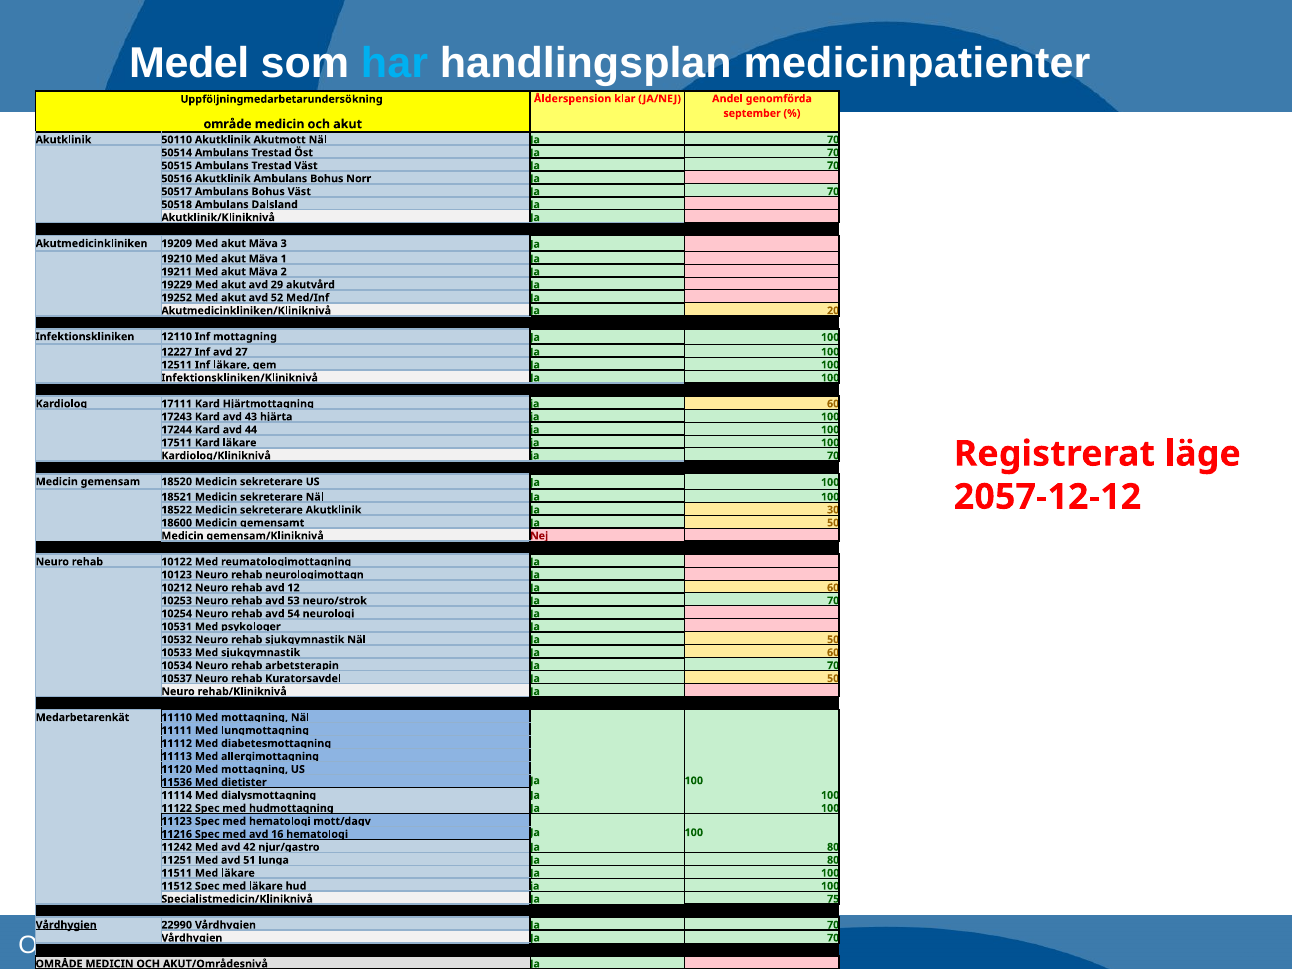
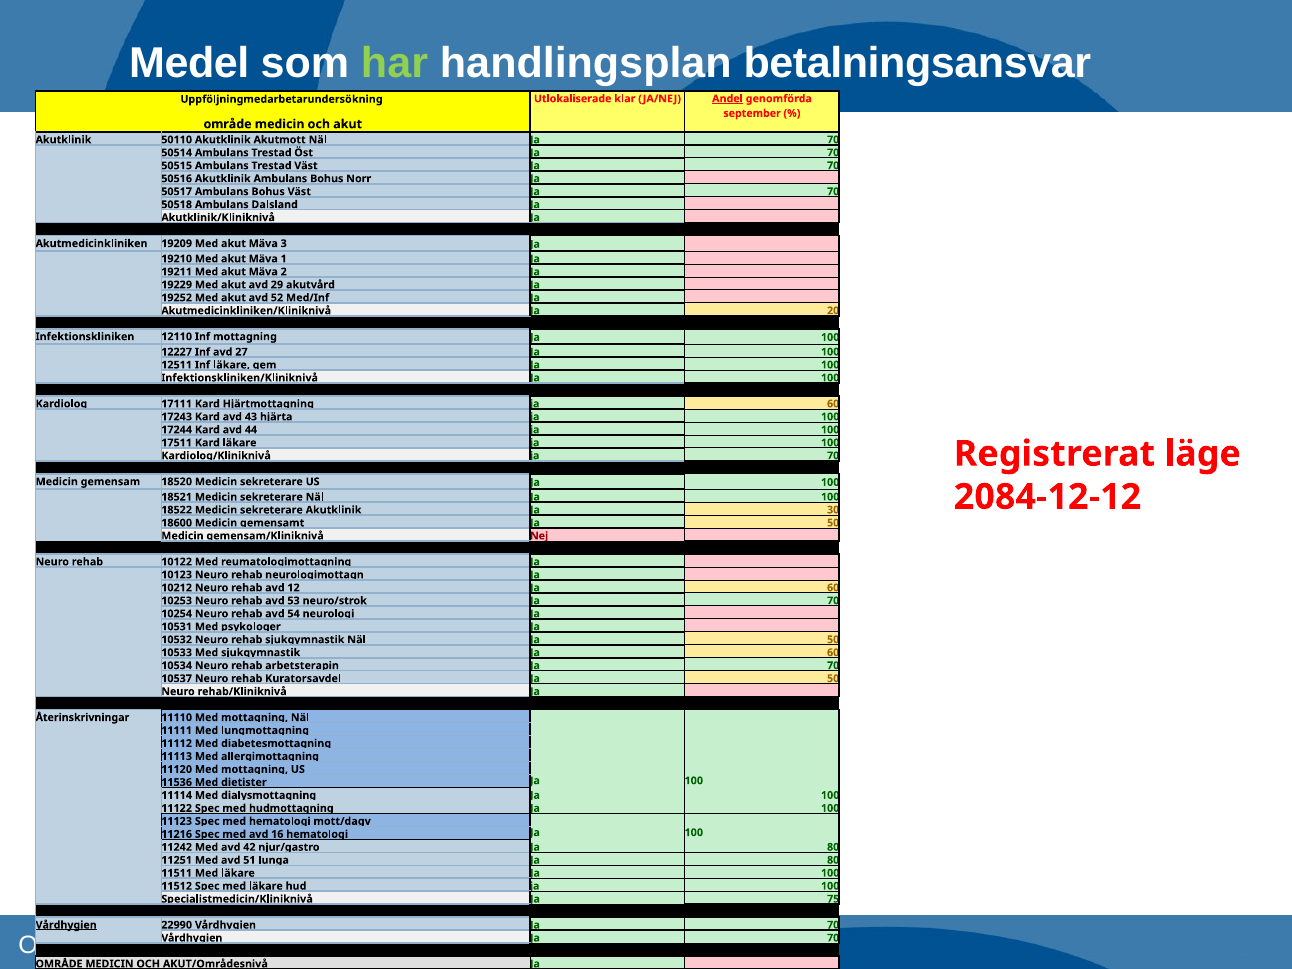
har colour: light blue -> light green (395, 63)
medicinpatienter: medicinpatienter -> betalningsansvar (917, 63)
Ålderspension: Ålderspension -> Utlokaliserade (573, 99)
Andel underline: none -> present (727, 99)
2057-12-12: 2057-12-12 -> 2084-12-12 (1047, 497)
Medarbetarenkät: Medarbetarenkät -> Återinskrivningar (82, 717)
